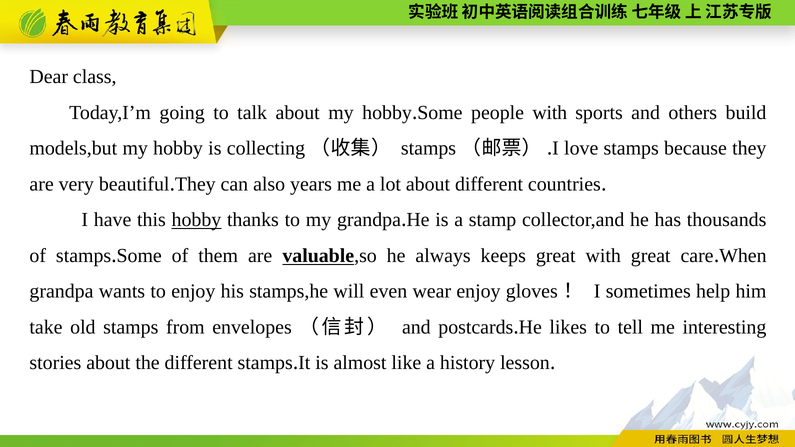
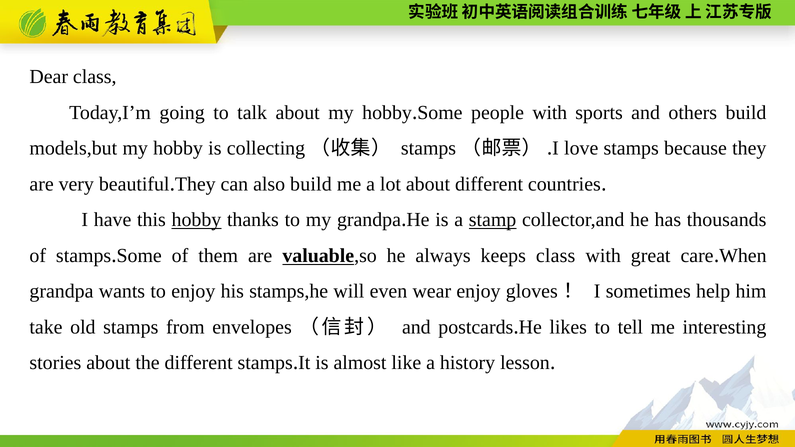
also years: years -> build (311, 184)
stamp underline: none -> present (493, 220)
keeps great: great -> class (556, 256)
